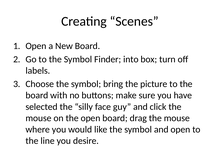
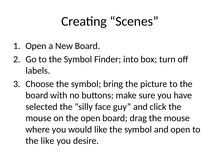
the line: line -> like (48, 141)
